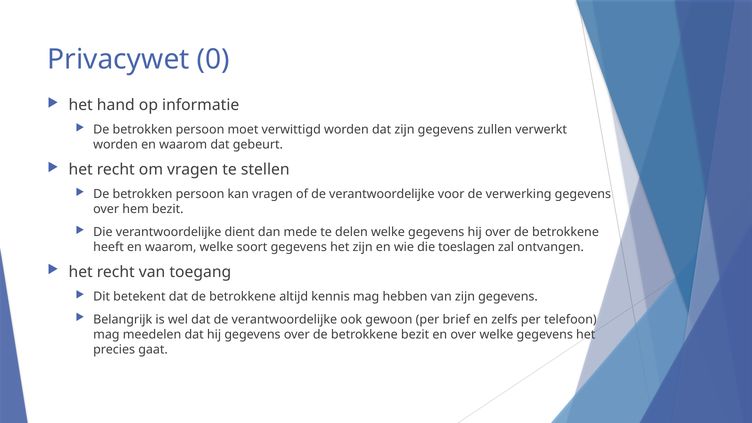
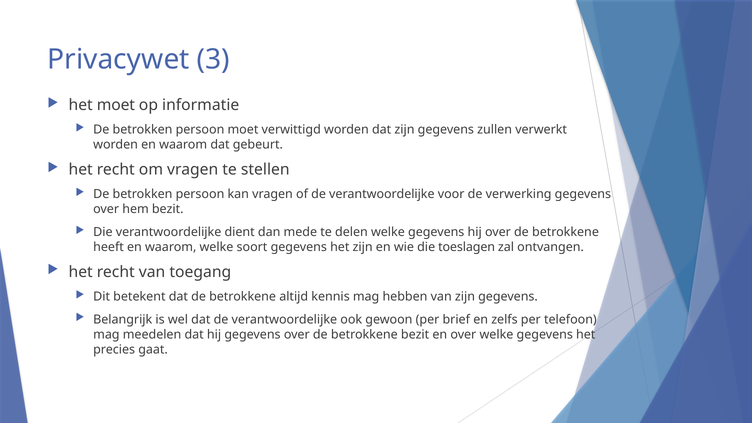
0: 0 -> 3 (213, 59)
het hand: hand -> moet (116, 105)
